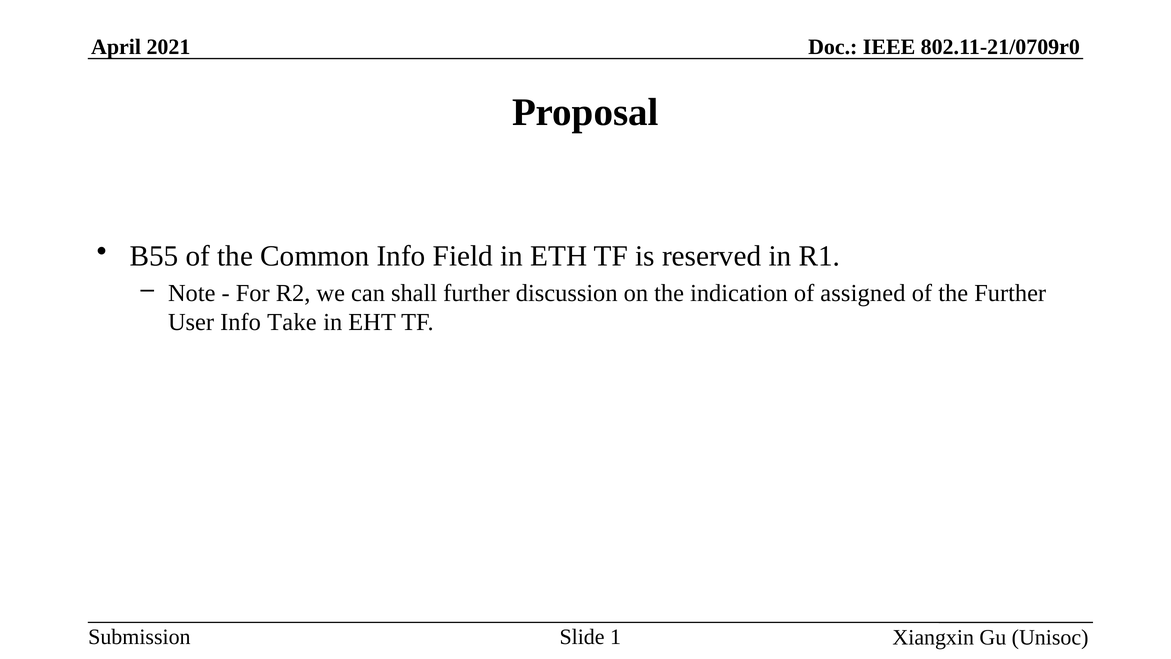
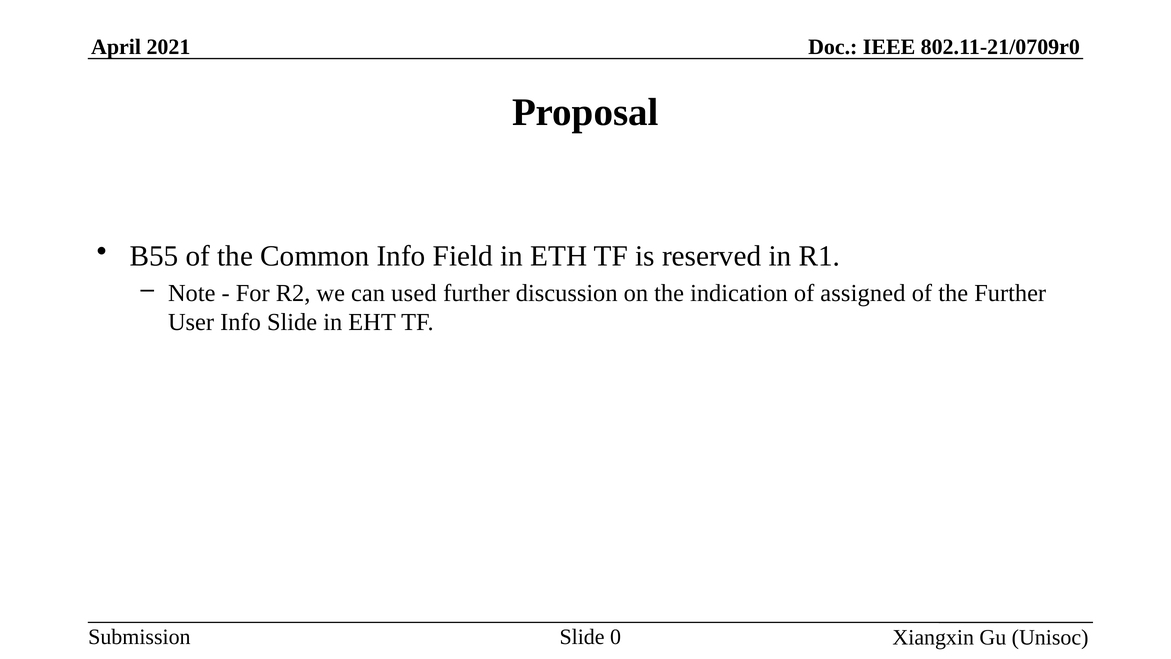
shall: shall -> used (414, 293)
Info Take: Take -> Slide (292, 322)
1: 1 -> 0 (616, 637)
